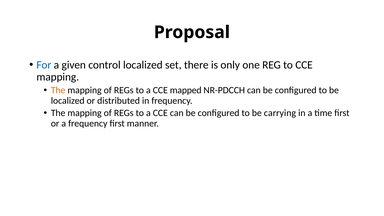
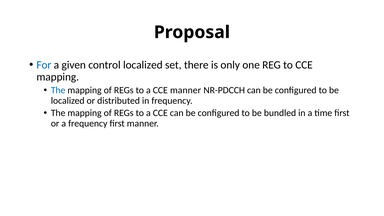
The colour: orange -> blue (58, 90)
CCE mapped: mapped -> manner (186, 90)
carrying: carrying -> bundled (280, 113)
